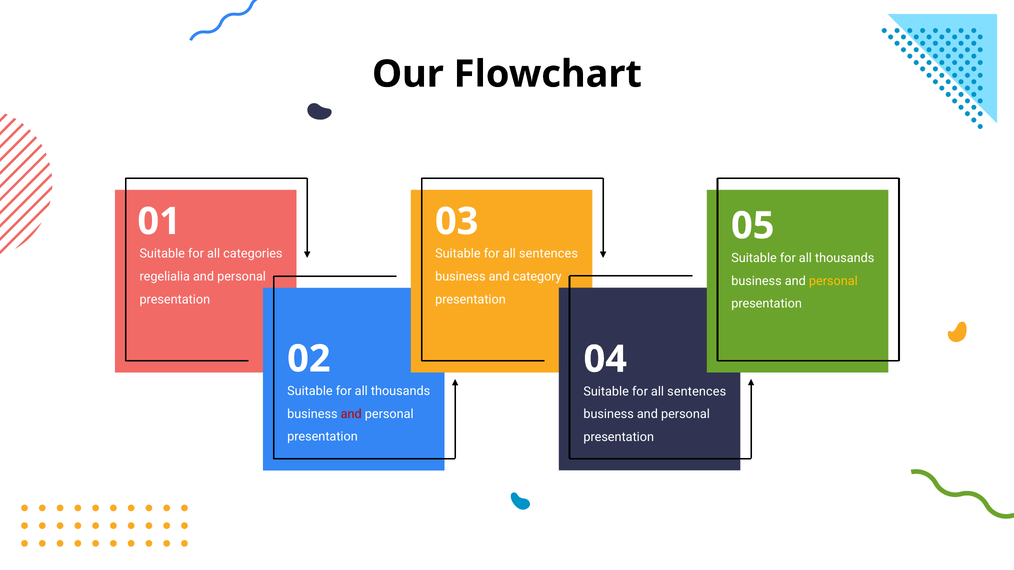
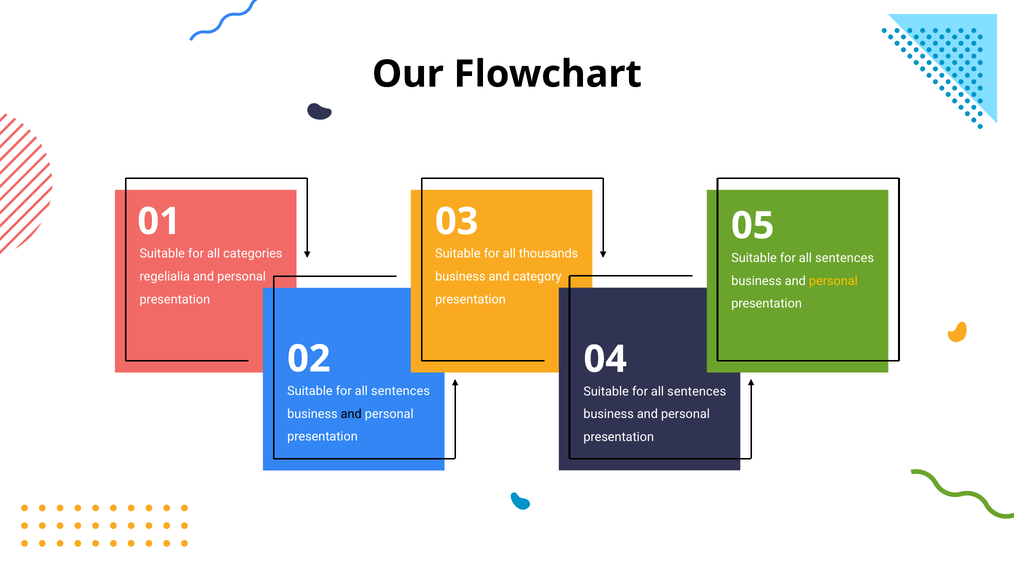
sentences: sentences -> thousands (549, 254)
thousands: thousands -> sentences (845, 258)
thousands: thousands -> sentences (401, 391)
and colour: red -> black (351, 414)
